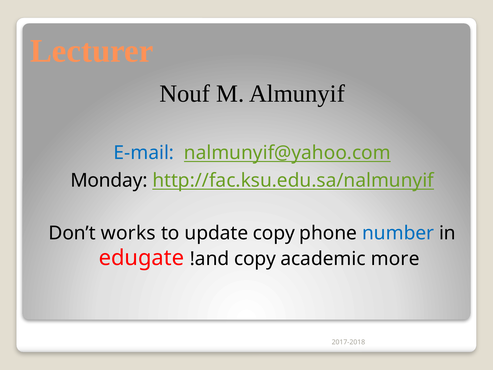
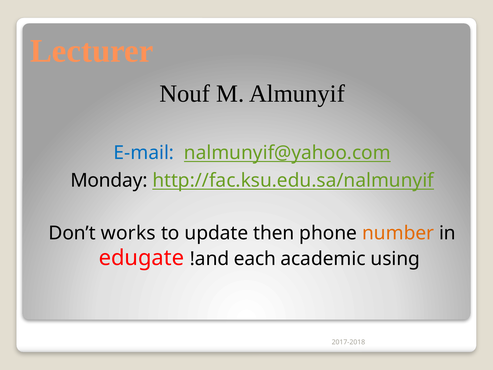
update copy: copy -> then (274, 233)
number colour: blue -> orange (398, 233)
!and copy: copy -> each (255, 259)
more: more -> using (395, 259)
